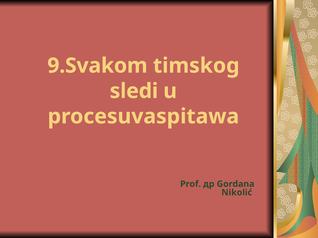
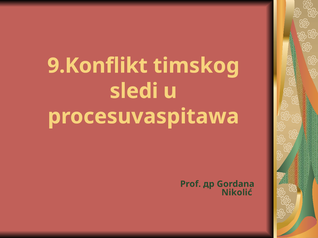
9.Svakom: 9.Svakom -> 9.Konflikt (97, 66)
